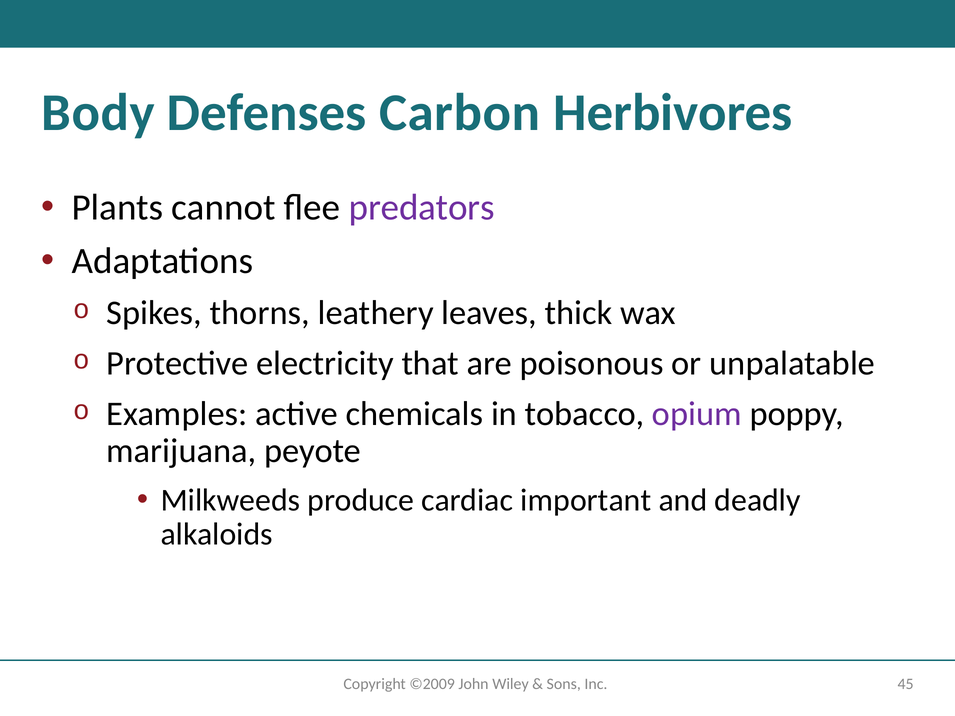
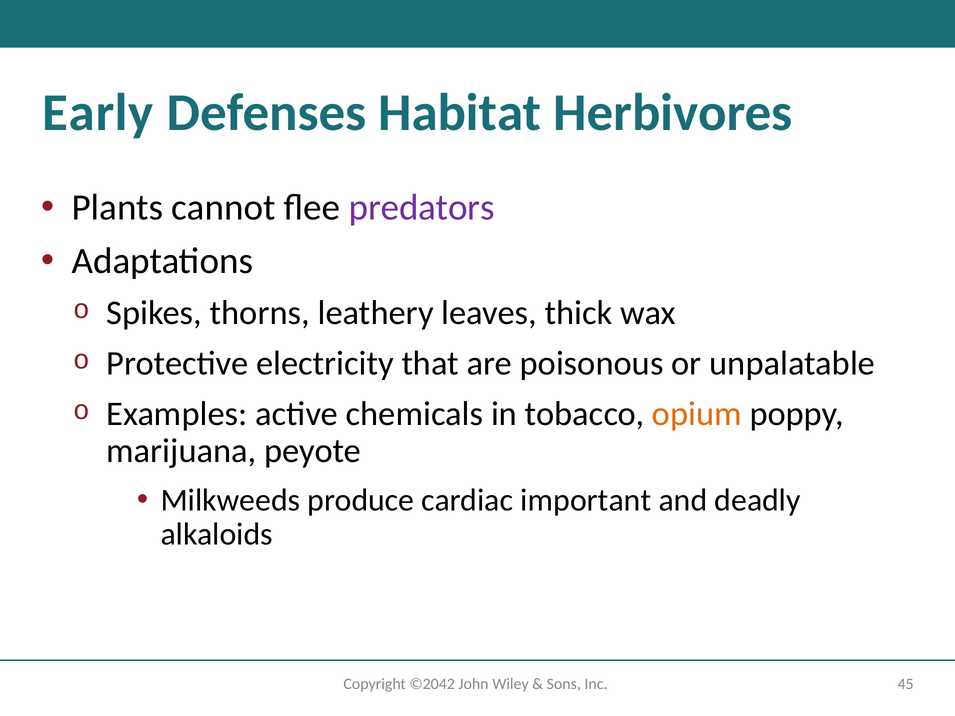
Body: Body -> Early (98, 113)
Carbon: Carbon -> Habitat (460, 113)
opium colour: purple -> orange (697, 414)
©2009: ©2009 -> ©2042 (432, 684)
